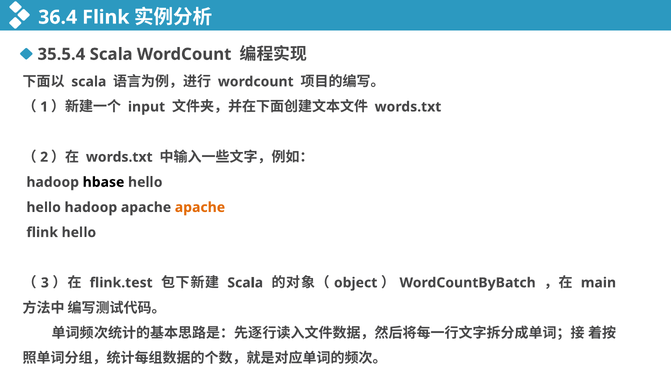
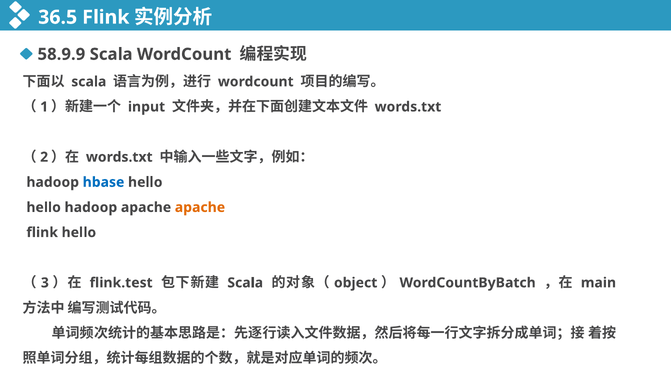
36.4: 36.4 -> 36.5 (58, 17)
35.5.4: 35.5.4 -> 58.9.9 (61, 54)
hbase colour: black -> blue (104, 182)
